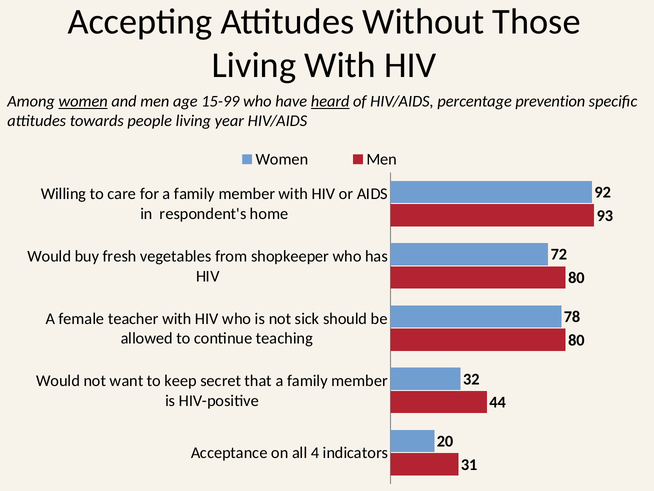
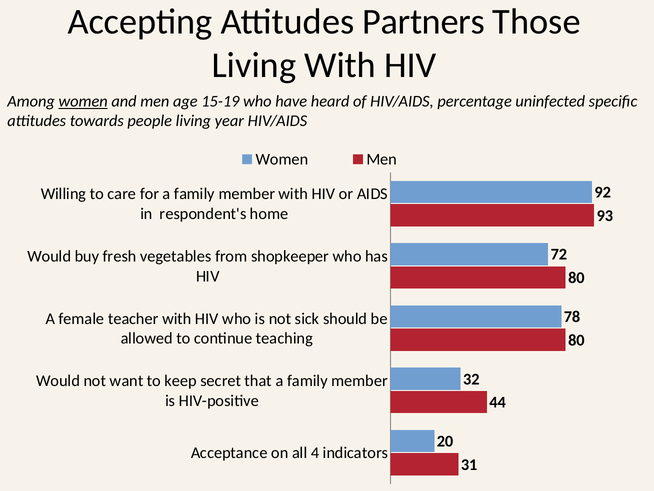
Without: Without -> Partners (424, 22)
15-99: 15-99 -> 15-19 (220, 101)
heard underline: present -> none (330, 101)
prevention: prevention -> uninfected (550, 101)
